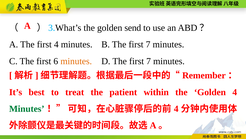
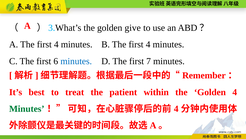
send: send -> give (133, 28)
B The first 7: 7 -> 4 (148, 44)
minutes colour: orange -> blue (76, 61)
